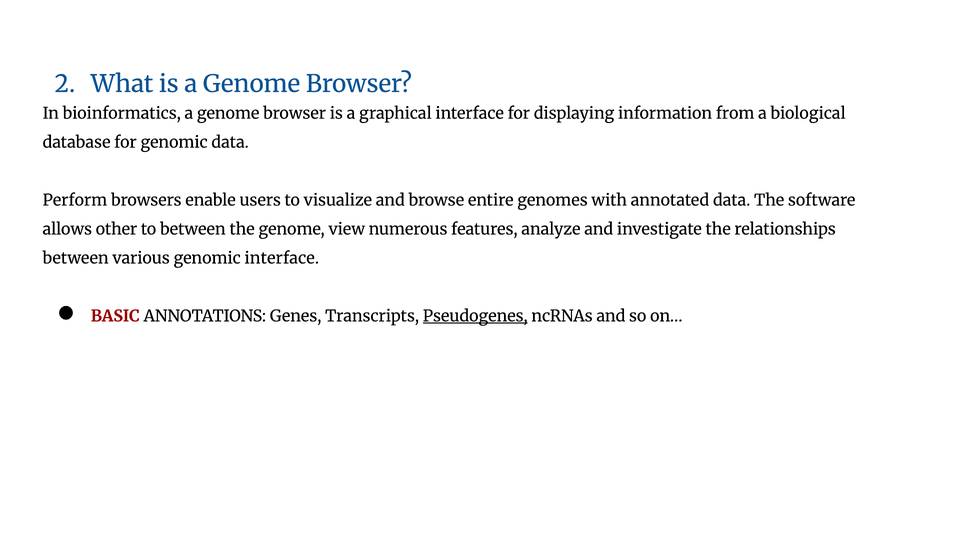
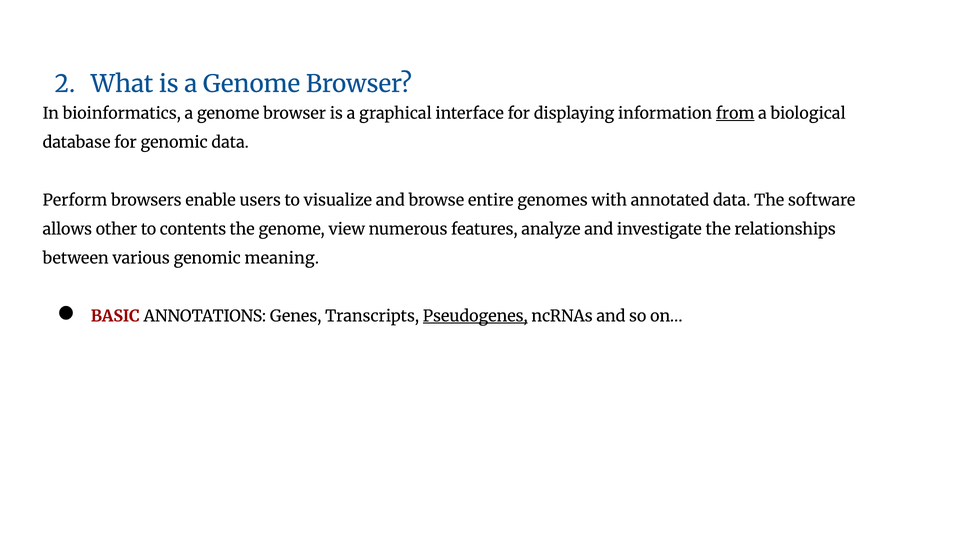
from underline: none -> present (735, 113)
to between: between -> contents (193, 229)
genomic interface: interface -> meaning (282, 258)
